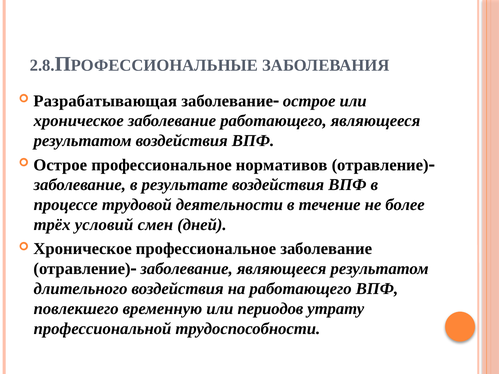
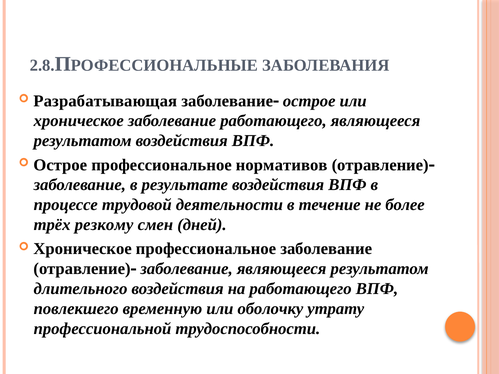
условий: условий -> резкому (104, 225)
периодов: периодов -> оболочку (270, 309)
